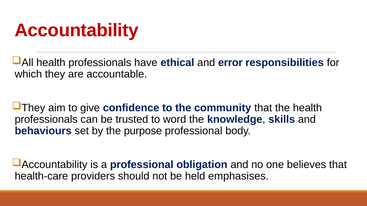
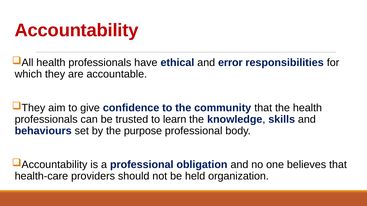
word: word -> learn (175, 119)
emphasises: emphasises -> organization (238, 176)
